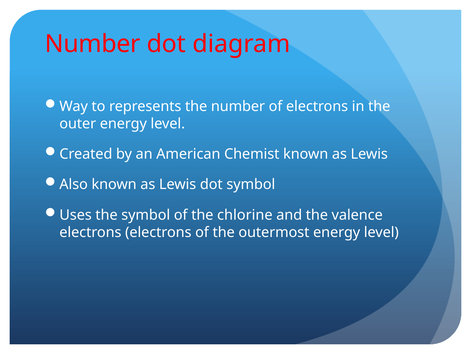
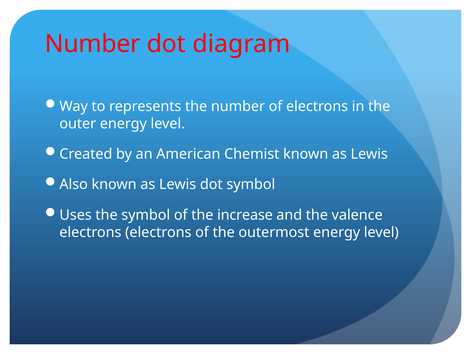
chlorine: chlorine -> increase (245, 215)
